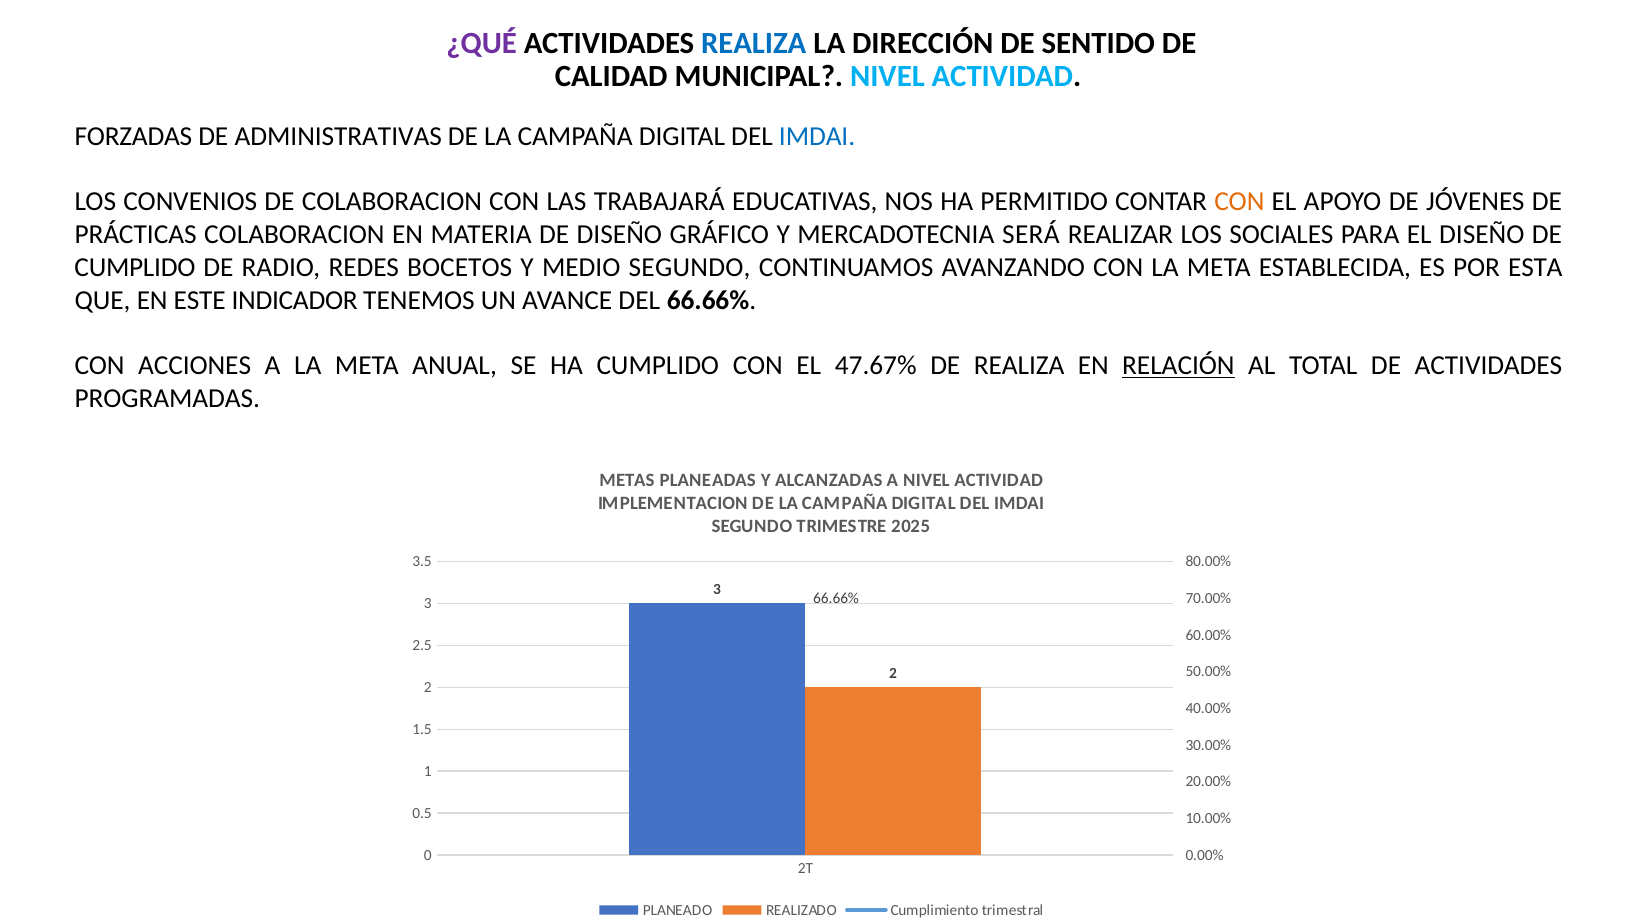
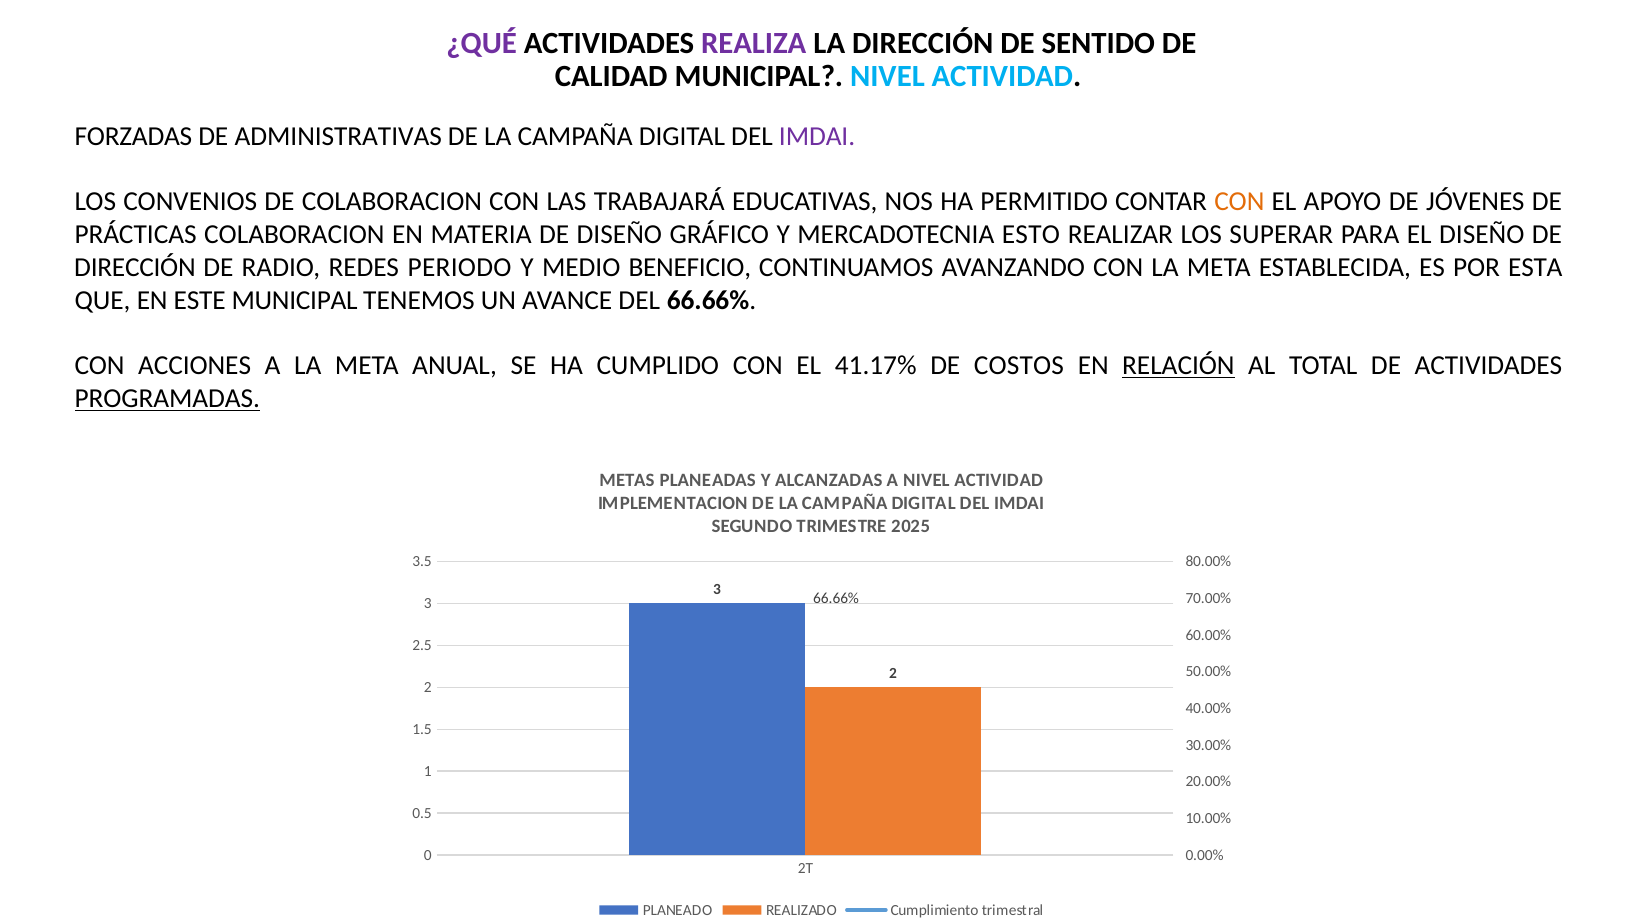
REALIZA colour: blue -> purple (754, 43)
IMDAI colour: blue -> purple (817, 136)
SERÁ: SERÁ -> ESTO (1031, 235)
SOCIALES: SOCIALES -> SUPERAR (1281, 235)
CUMPLIDO: CUMPLIDO -> DIRECCIÓN (135, 267)
BOCETOS: BOCETOS -> PERIODO (460, 267)
MEDIO SEGUNDO: SEGUNDO -> BENEFICIO (690, 267)
ESTE INDICADOR: INDICADOR -> MUNICIPAL (295, 300)
47.67%: 47.67% -> 41.17% (876, 366)
DE REALIZA: REALIZA -> COSTOS (1019, 366)
PROGRAMADAS underline: none -> present (167, 399)
